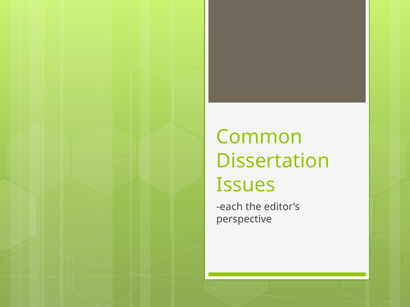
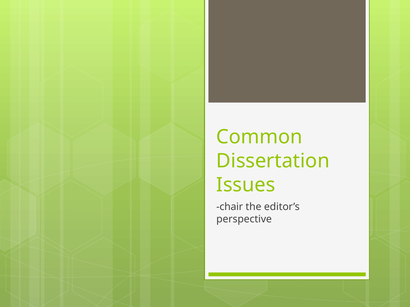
each: each -> chair (230, 207)
